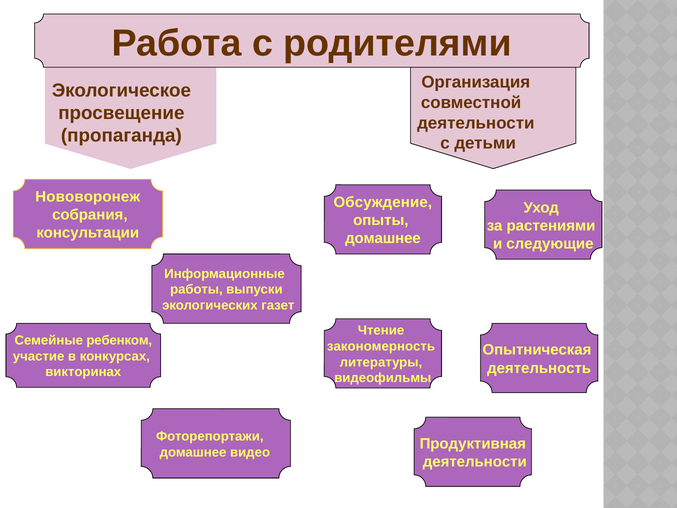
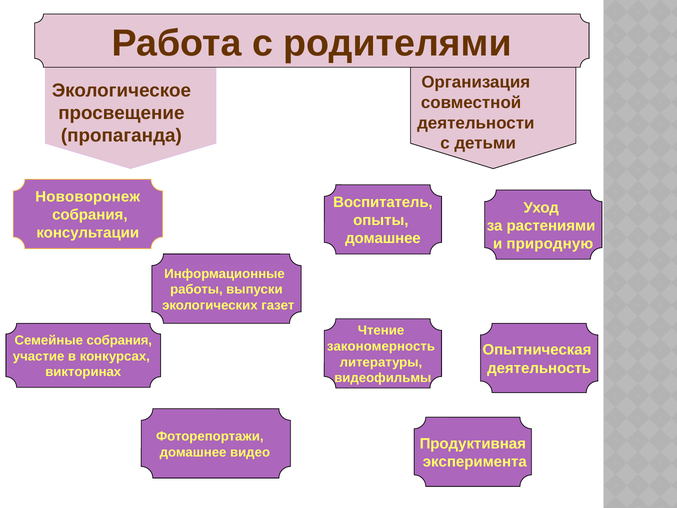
Обсуждение: Обсуждение -> Воспитатель (383, 202)
следующие: следующие -> природную (550, 244)
Семейные ребенком: ребенком -> собрания (119, 340)
деятельности: деятельности -> эксперимента (475, 462)
